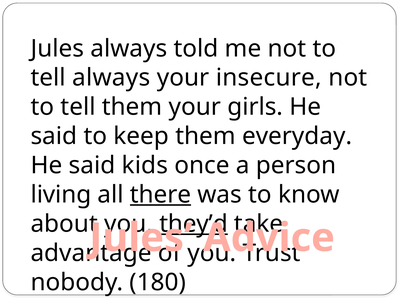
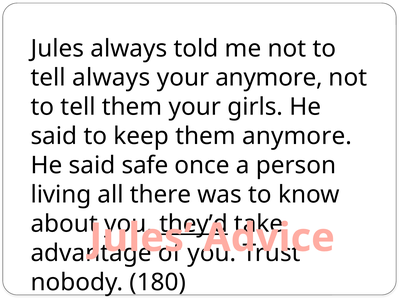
your insecure: insecure -> anymore (269, 78)
them everyday: everyday -> anymore (297, 136)
kids: kids -> safe (145, 166)
there underline: present -> none (161, 195)
